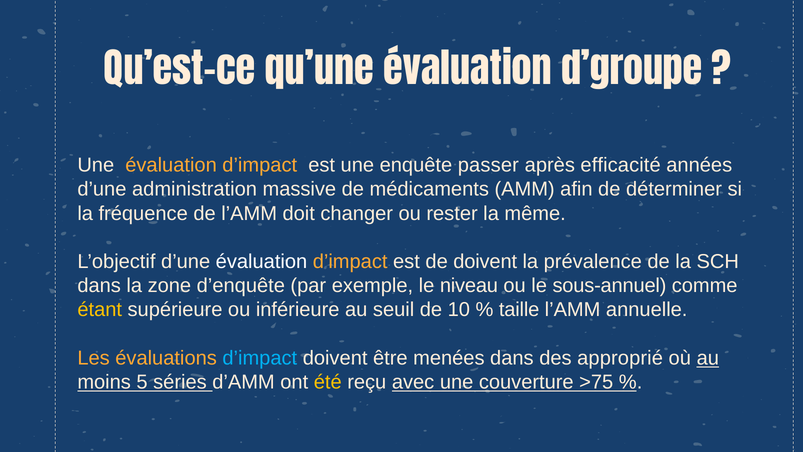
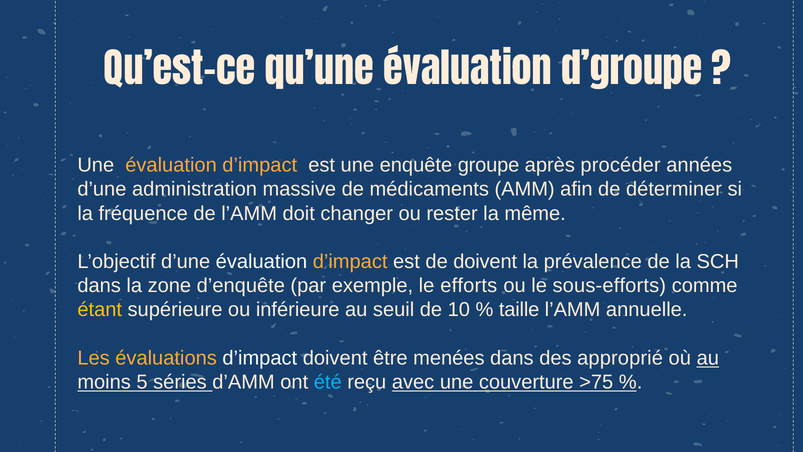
passer: passer -> groupe (489, 165)
efficacité: efficacité -> procéder (621, 165)
niveau: niveau -> efforts (469, 286)
sous-annuel: sous-annuel -> sous-efforts (609, 286)
d’impact colour: light blue -> white (260, 358)
été colour: yellow -> light blue (328, 382)
